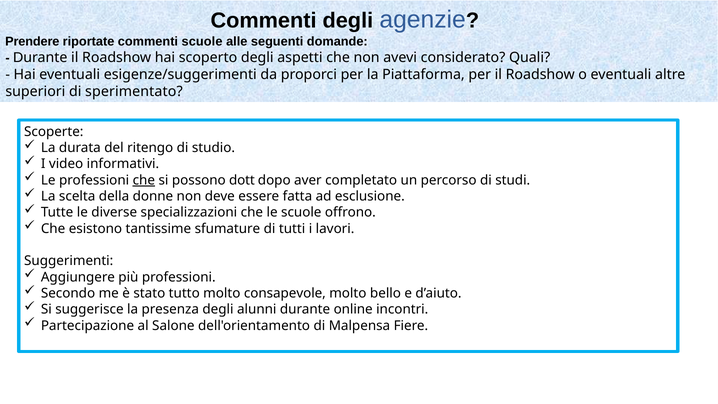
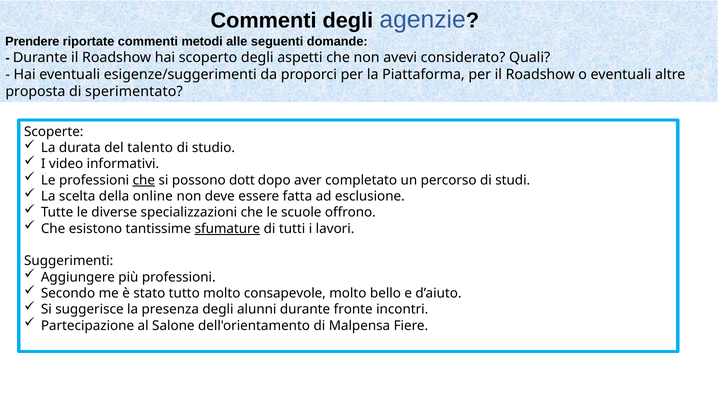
commenti scuole: scuole -> metodi (202, 41)
superiori: superiori -> proposta (35, 92)
ritengo: ritengo -> talento (150, 148)
donne: donne -> online (153, 196)
sfumature underline: none -> present (227, 229)
online: online -> fronte (353, 309)
